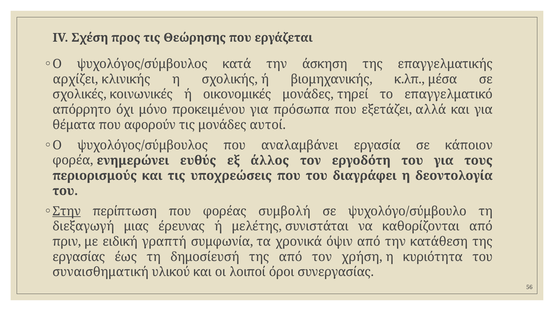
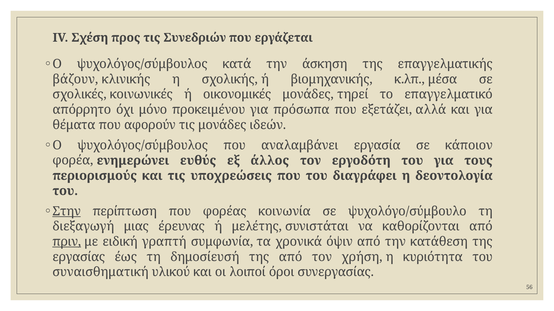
Θεώρησης: Θεώρησης -> Συνεδριών (195, 38)
αρχίζει: αρχίζει -> βάζουν (75, 79)
αυτοί: αυτοί -> ιδεών (268, 125)
συμβολή: συμβολή -> κοινωνία (285, 212)
πριν underline: none -> present (67, 242)
